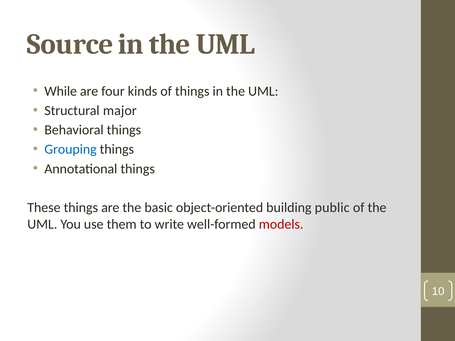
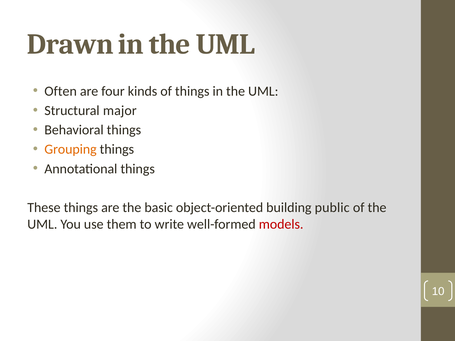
Source: Source -> Drawn (70, 44)
While: While -> Often (61, 91)
Grouping colour: blue -> orange (71, 150)
